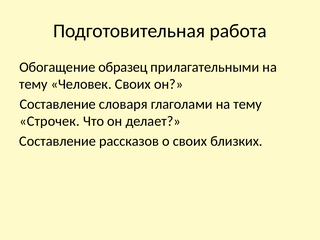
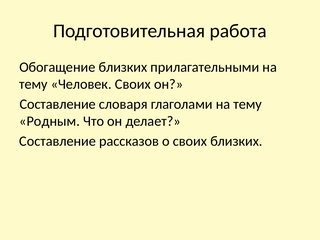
Обогащение образец: образец -> близких (123, 67)
Строчек: Строчек -> Родным (50, 121)
